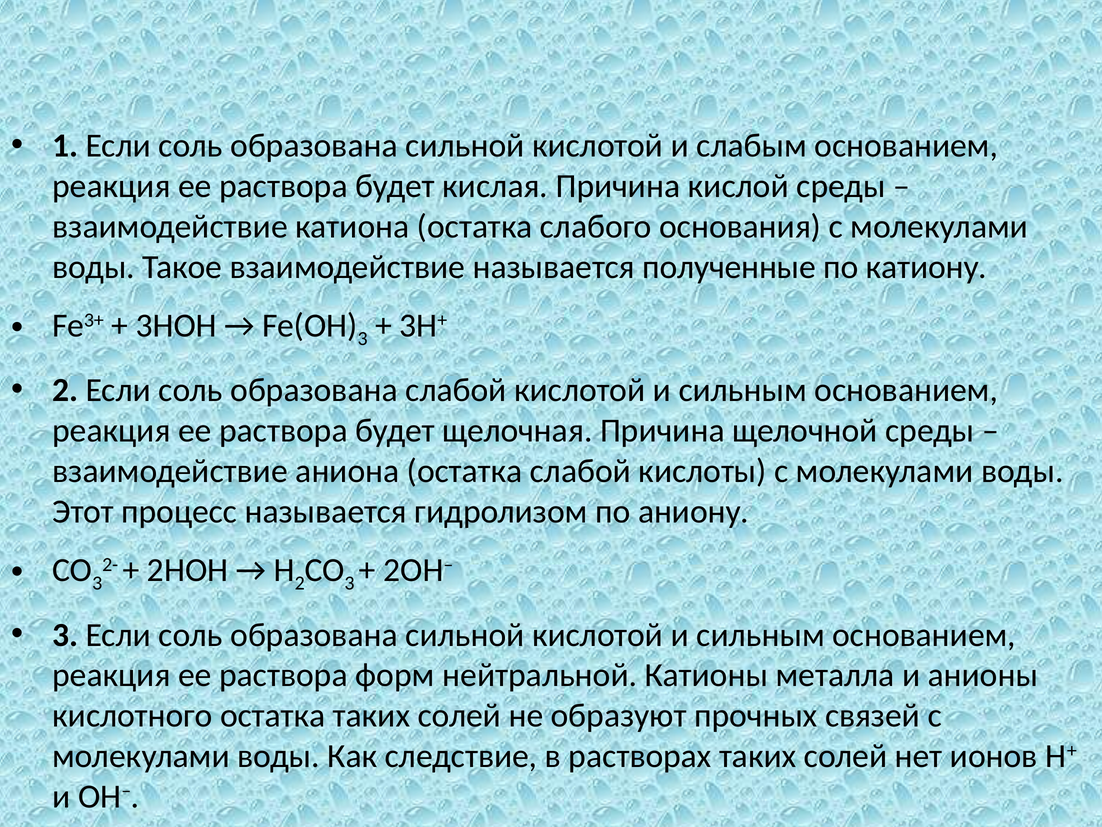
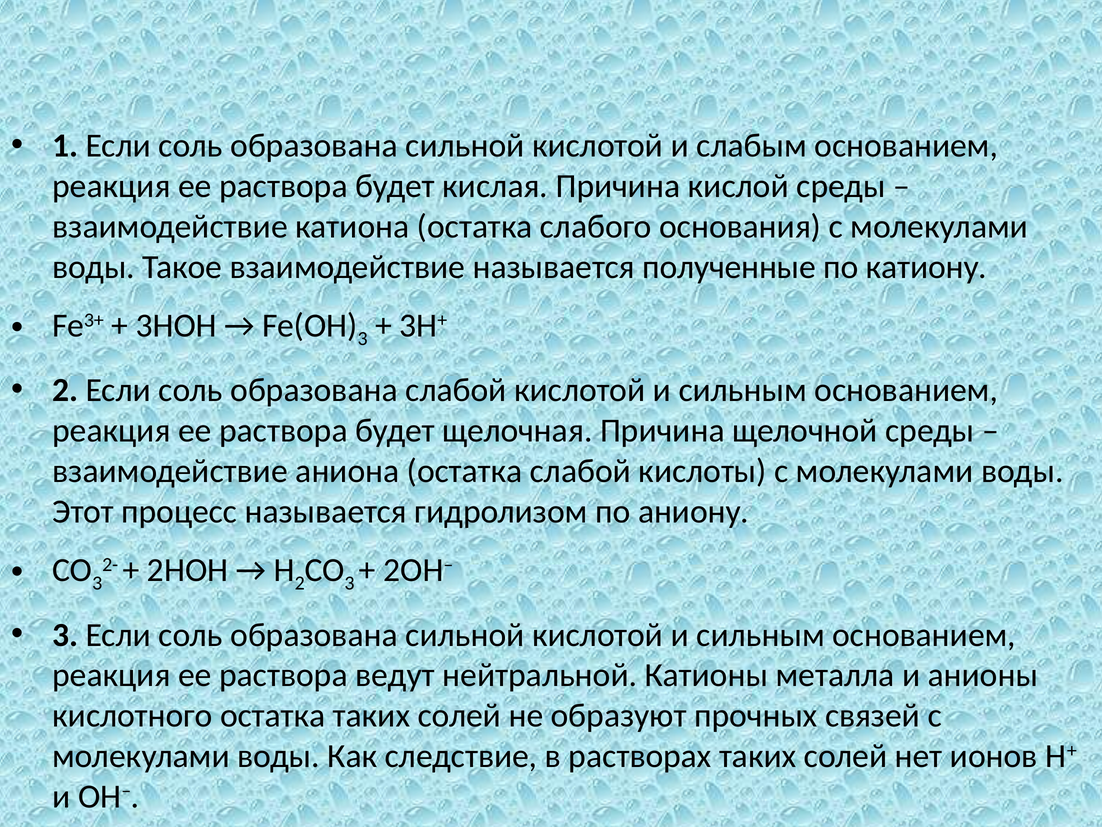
форм: форм -> ведут (395, 675)
